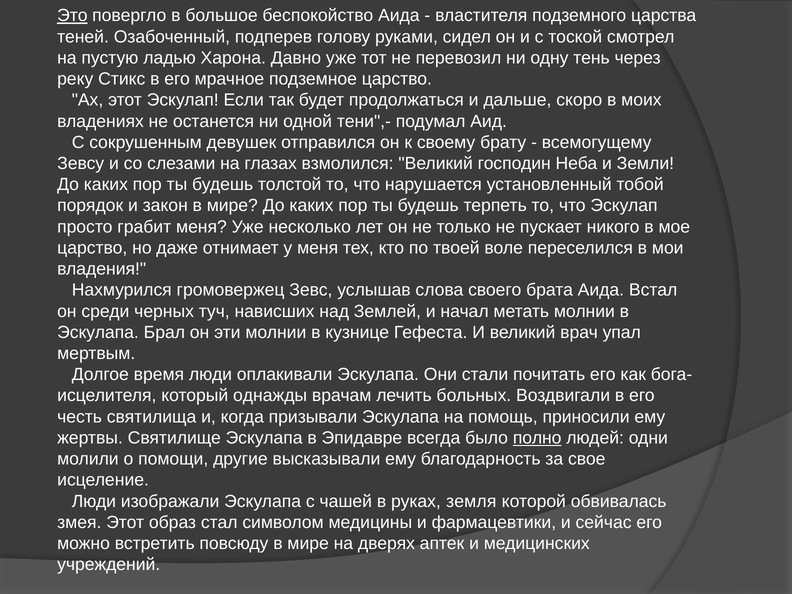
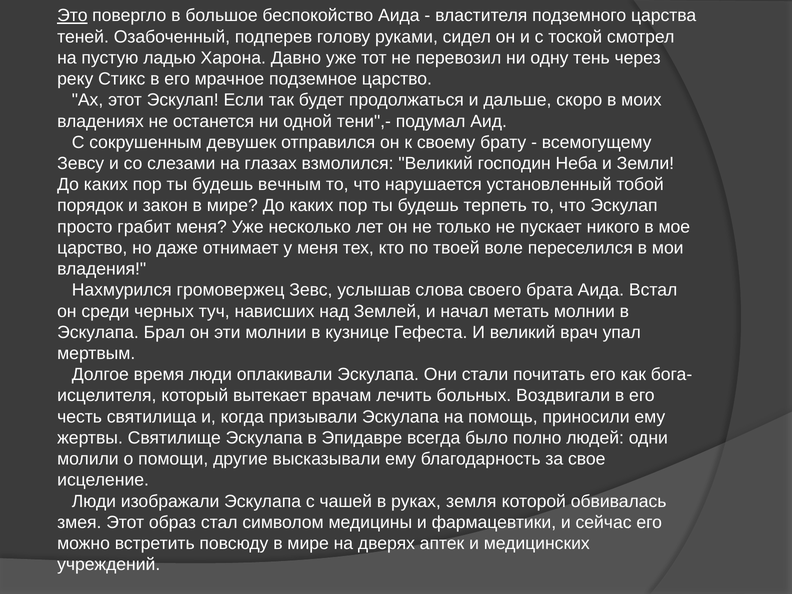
толстой: толстой -> вечным (290, 185)
однажды: однажды -> вытекает (270, 396)
полно underline: present -> none (537, 438)
